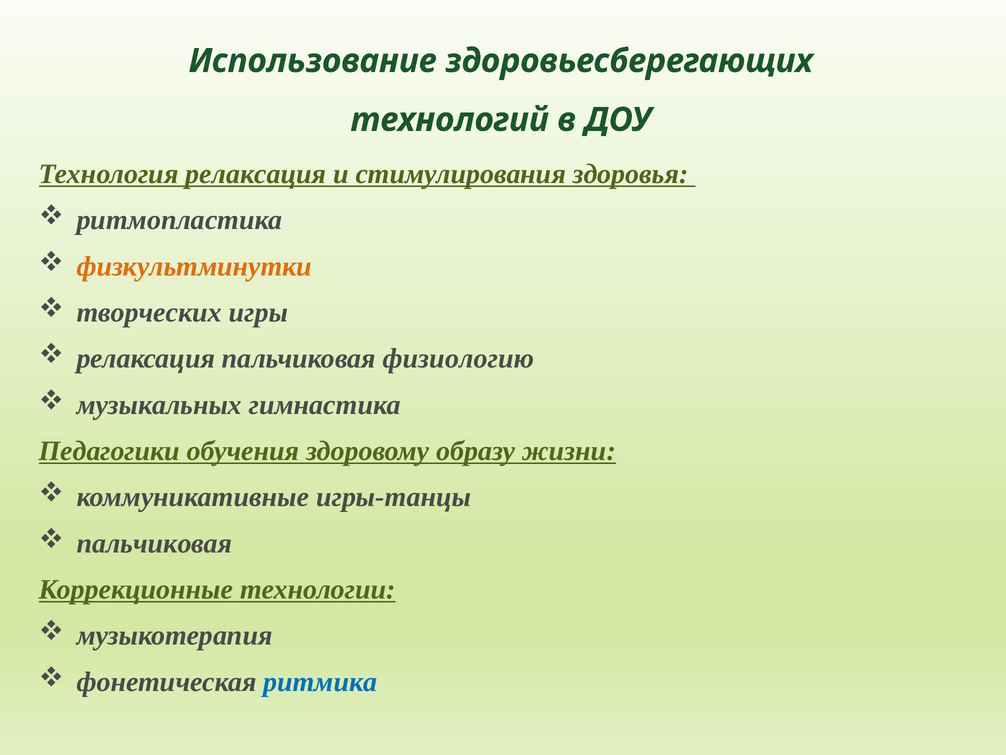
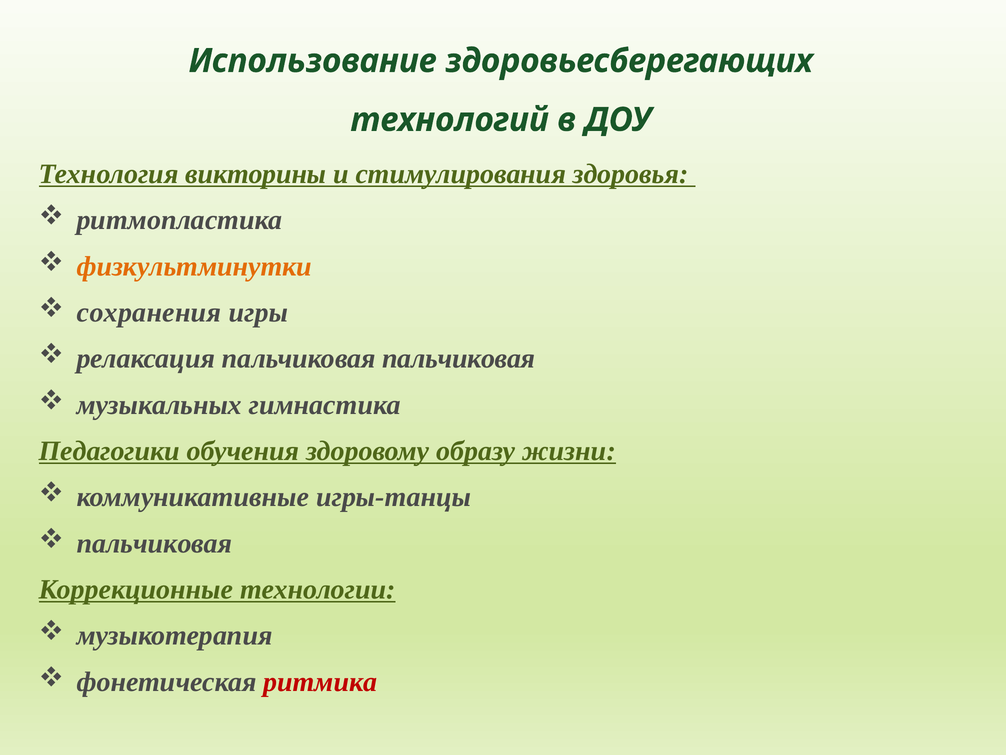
Технология релаксация: релаксация -> викторины (256, 174)
творческих: творческих -> сохранения (149, 312)
пальчиковая физиологию: физиологию -> пальчиковая (459, 358)
ритмика colour: blue -> red (320, 681)
